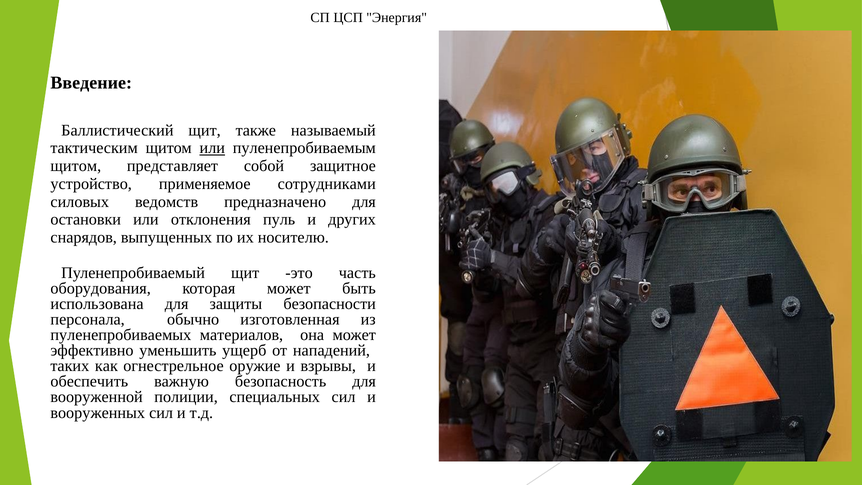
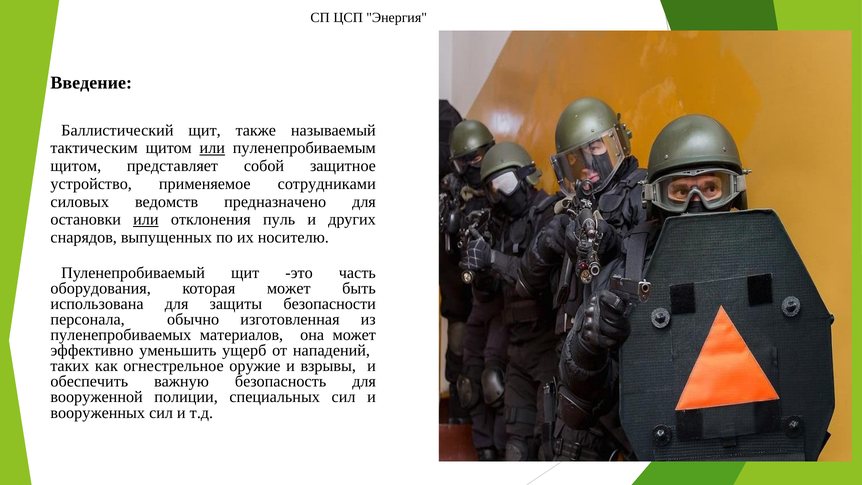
или underline: none -> present (146, 219)
